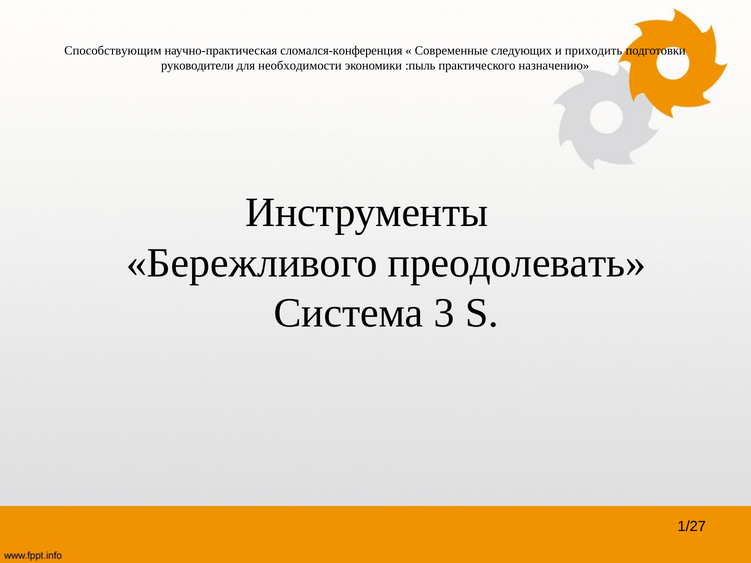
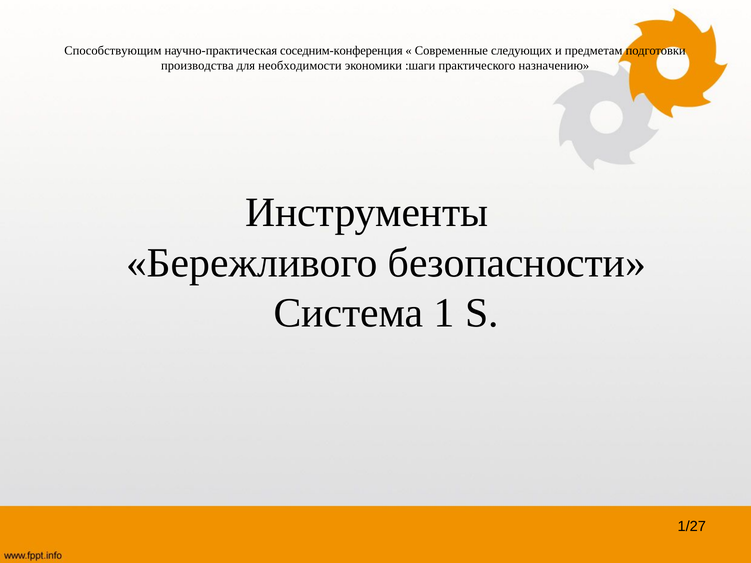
сломался-конференция: сломался-конференция -> соседним-конференция (341, 51)
приходить: приходить -> предметам (594, 51)
руководители: руководители -> производства (197, 66)
:пыль: :пыль -> :шаги (420, 66)
преодолевать: преодолевать -> безопасности (517, 263)
3: 3 -> 1 (444, 313)
